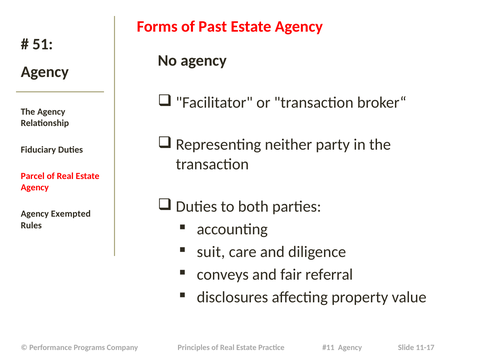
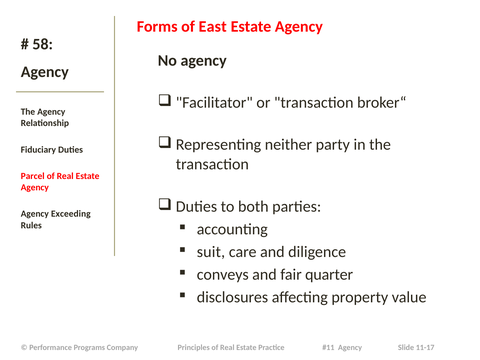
Past: Past -> East (213, 27)
51: 51 -> 58 (43, 44)
Exempted: Exempted -> Exceeding (71, 214)
referral: referral -> quarter (329, 275)
